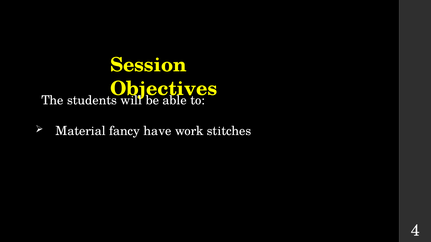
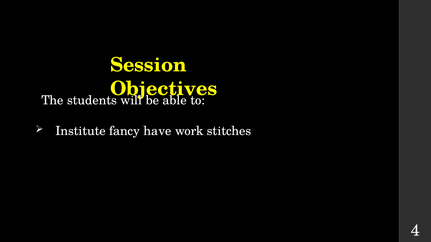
Material: Material -> Institute (81, 131)
